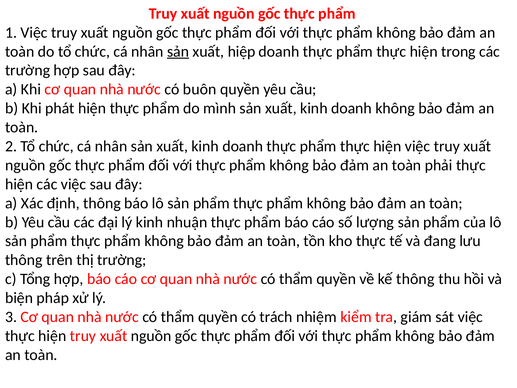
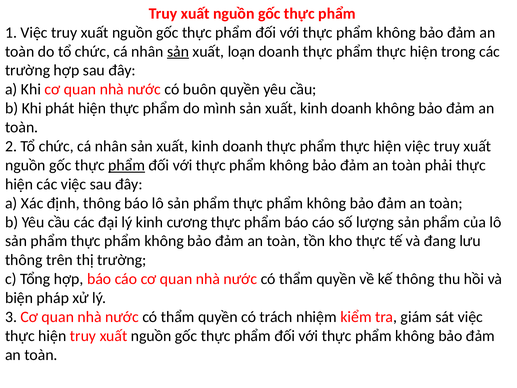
hiệp: hiệp -> loạn (242, 51)
phẩm underline: none -> present (127, 165)
nhuận: nhuận -> cương (187, 222)
